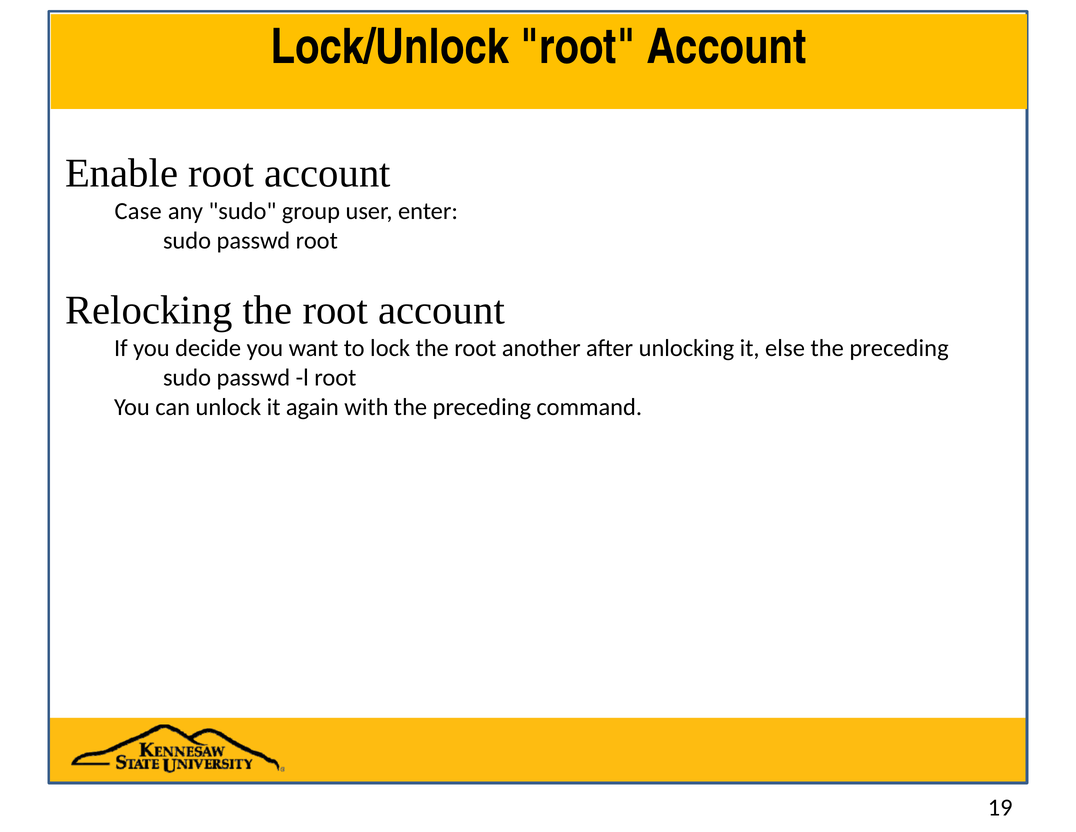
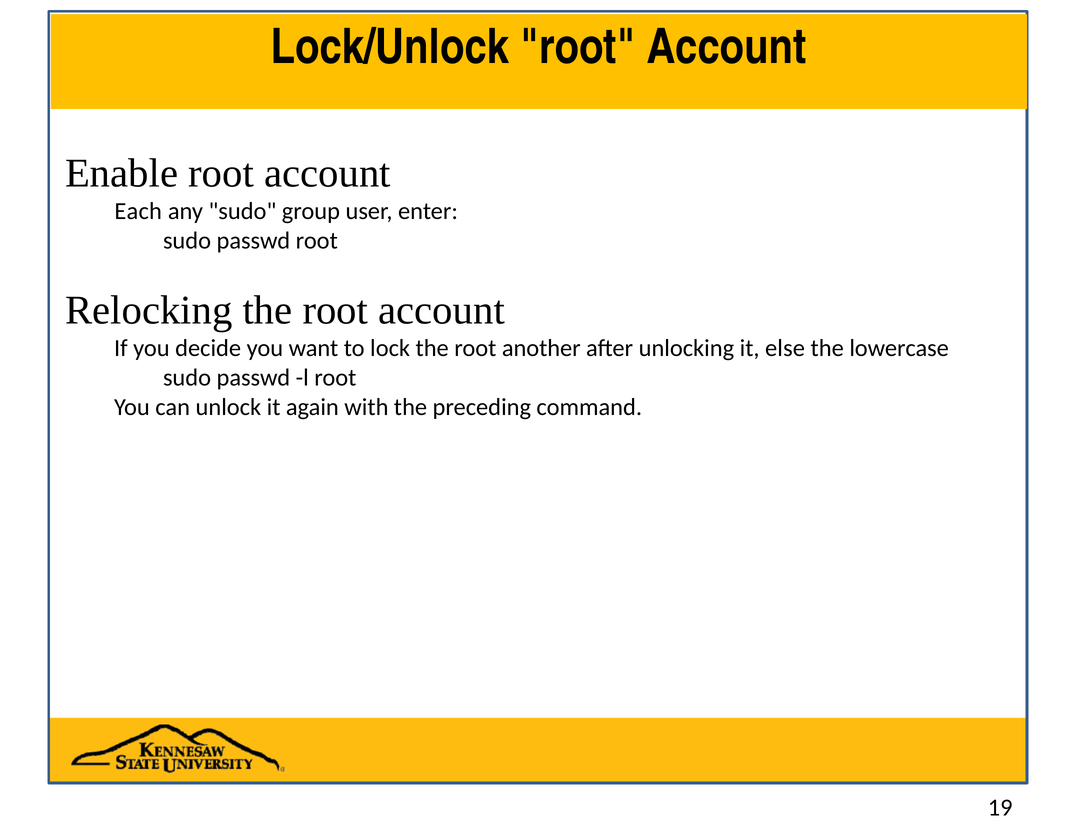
Case: Case -> Each (138, 211)
preceding: preceding -> lowercase (899, 348)
